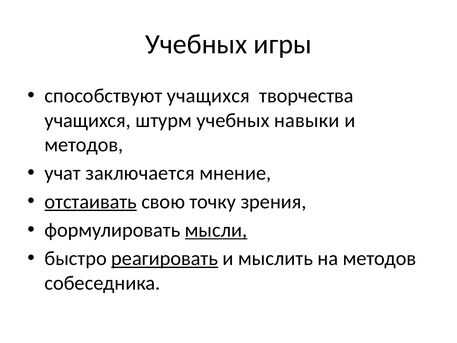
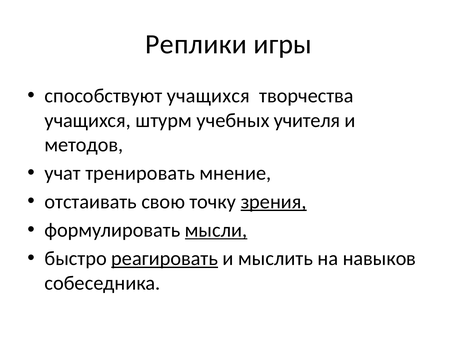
Учебных: Учебных -> Реплики (196, 44)
навыки: навыки -> учителя (307, 120)
заключается: заключается -> тренировать (140, 173)
отстаивать underline: present -> none (91, 202)
зрения underline: none -> present (274, 202)
на методов: методов -> навыков (379, 258)
